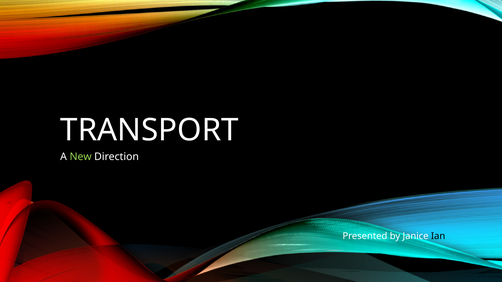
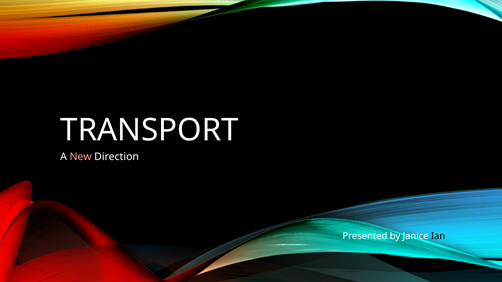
New colour: light green -> pink (81, 157)
